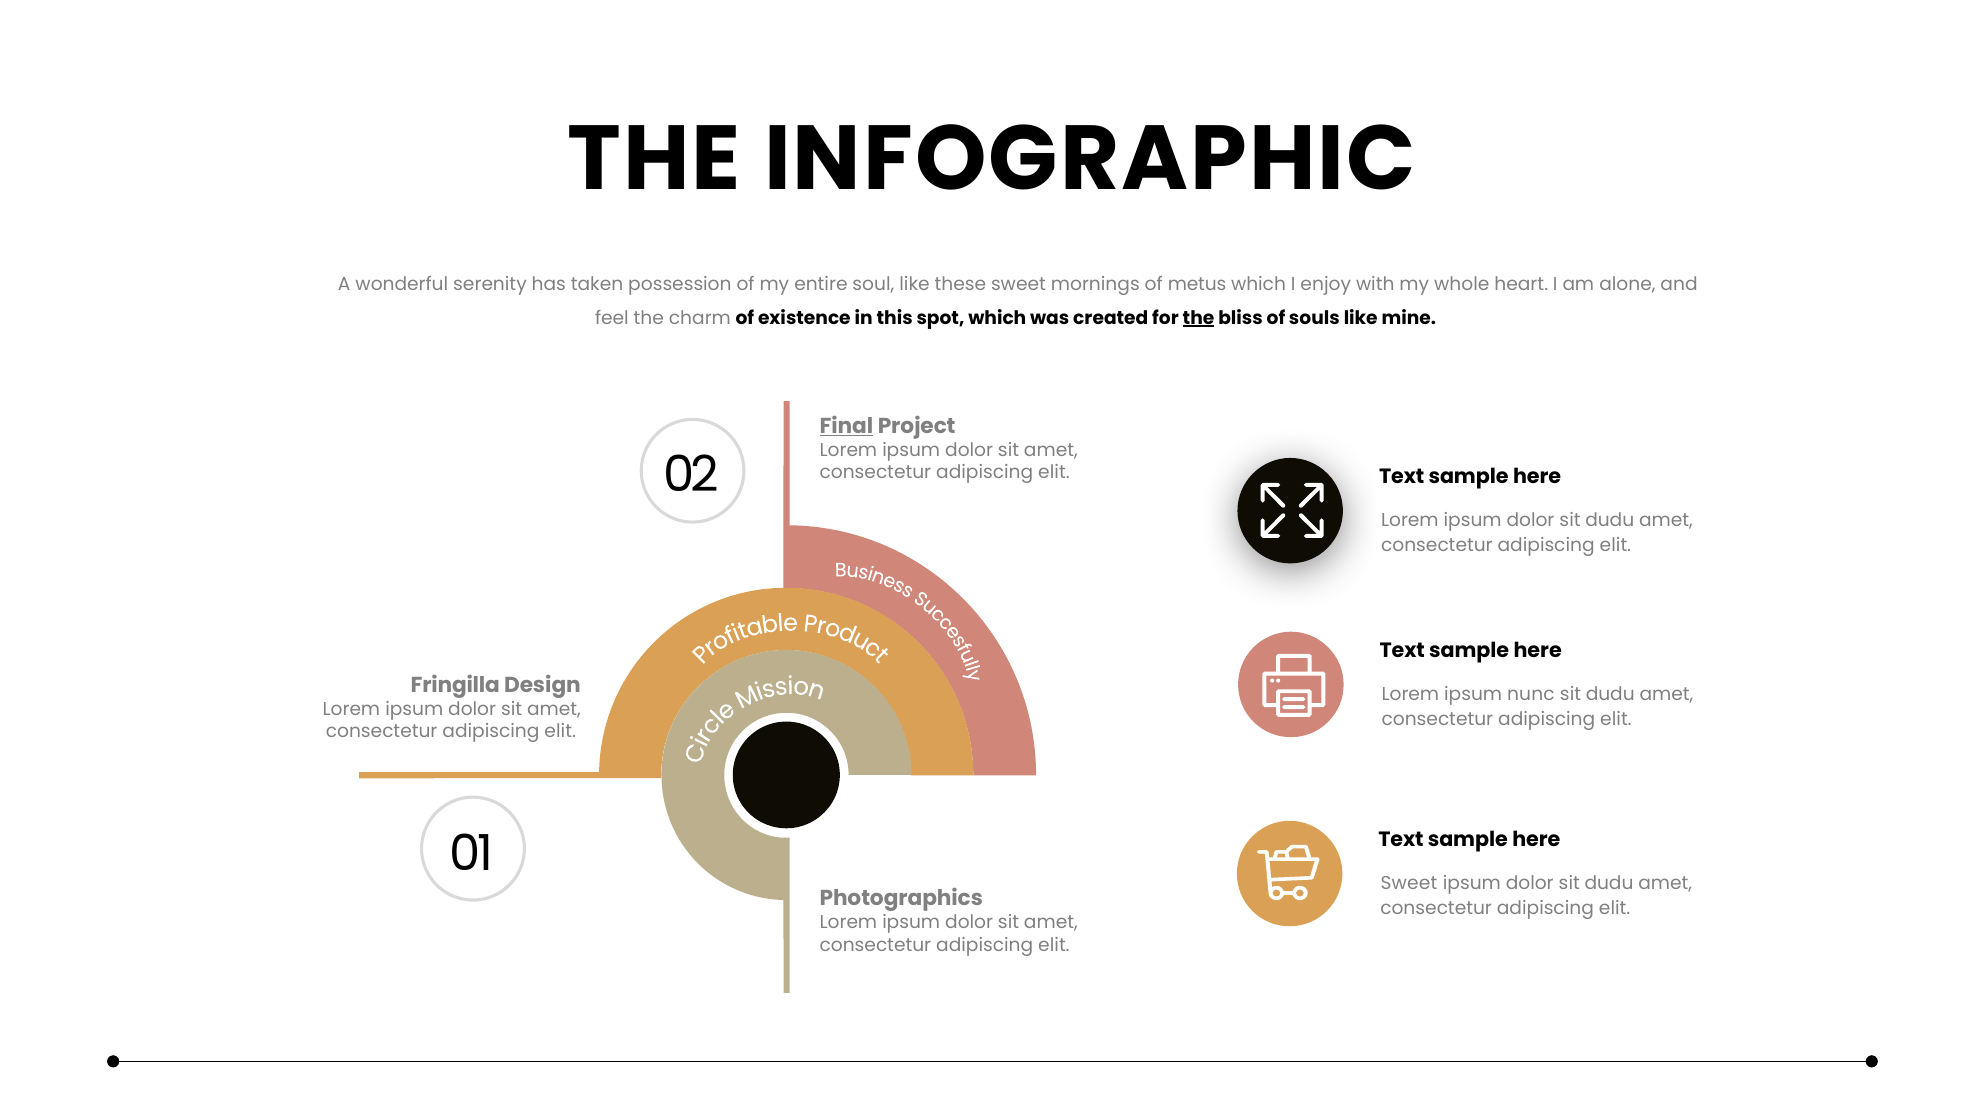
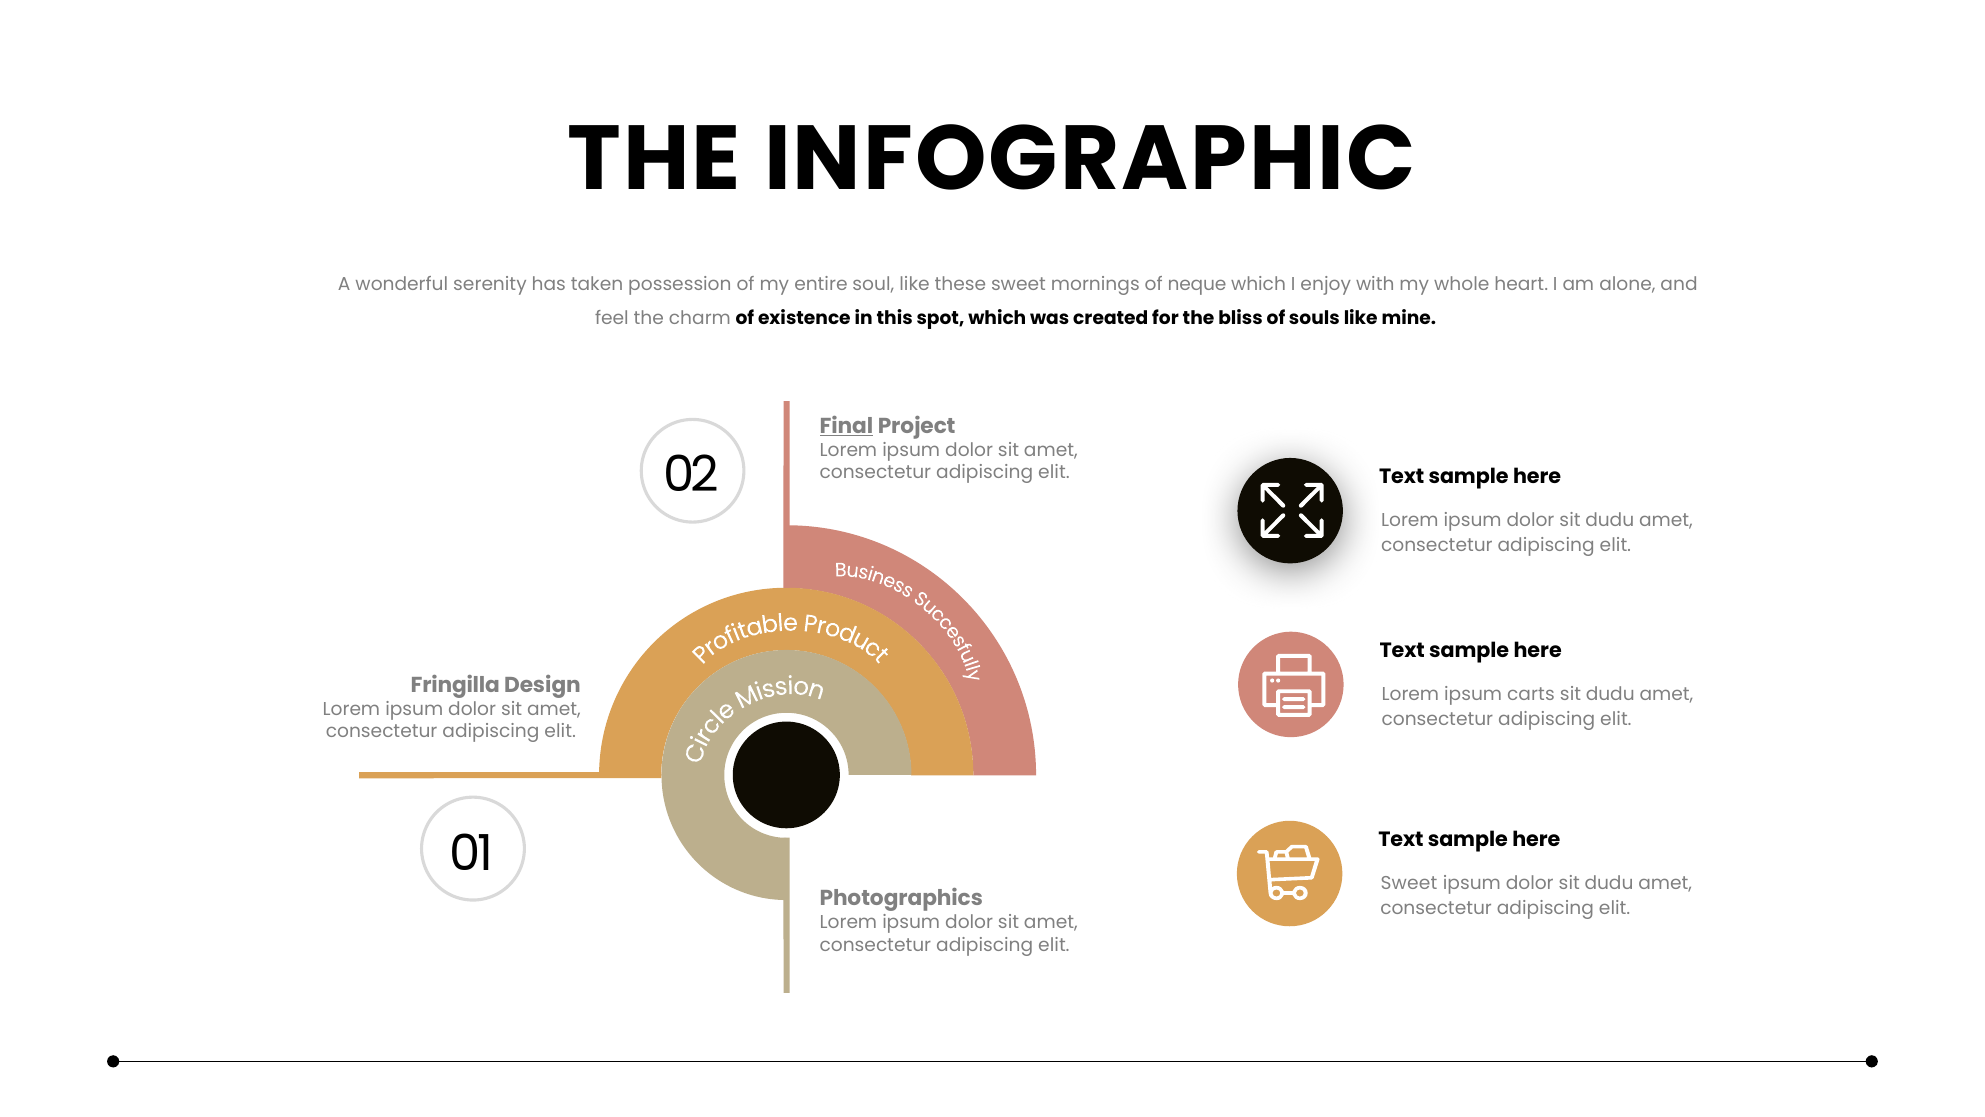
metus: metus -> neque (1197, 284)
the underline: present -> none (1199, 318)
nunc: nunc -> carts (1531, 694)
